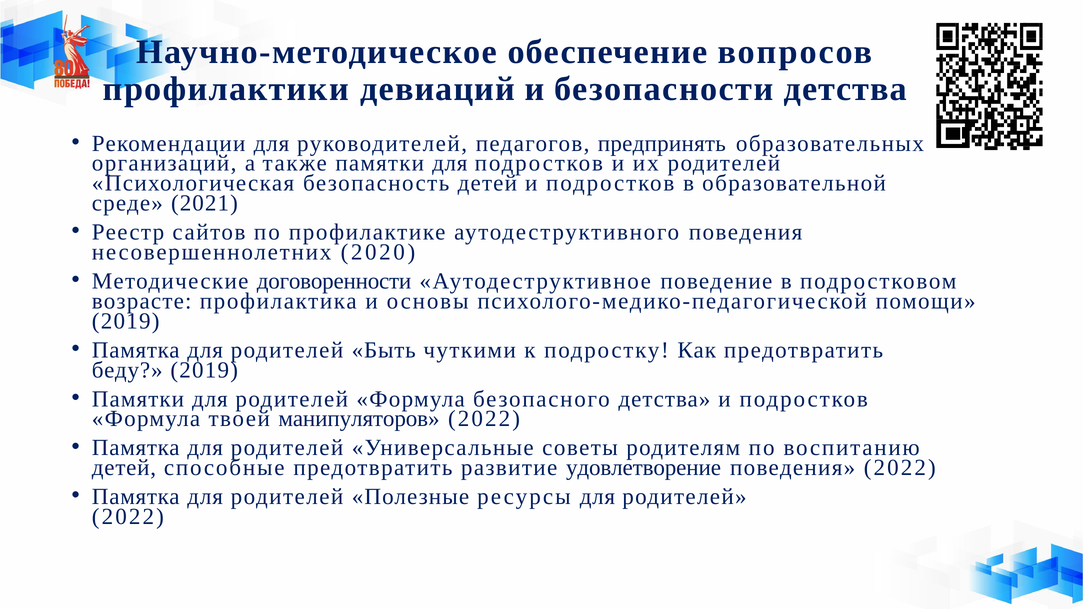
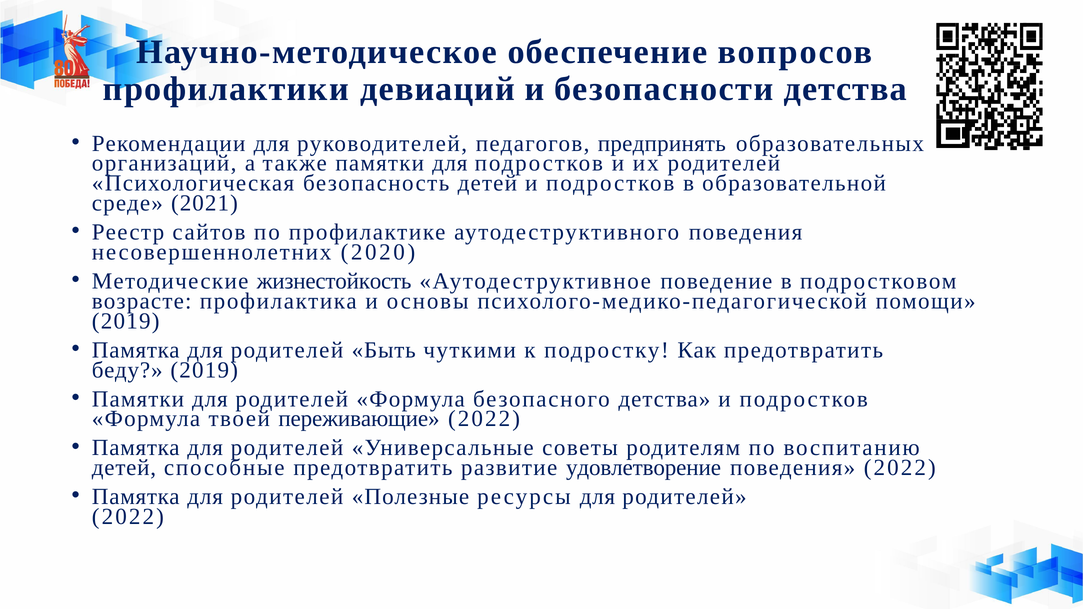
договоренности: договоренности -> жизнестойкость (334, 281)
манипуляторов: манипуляторов -> переживающие (359, 419)
